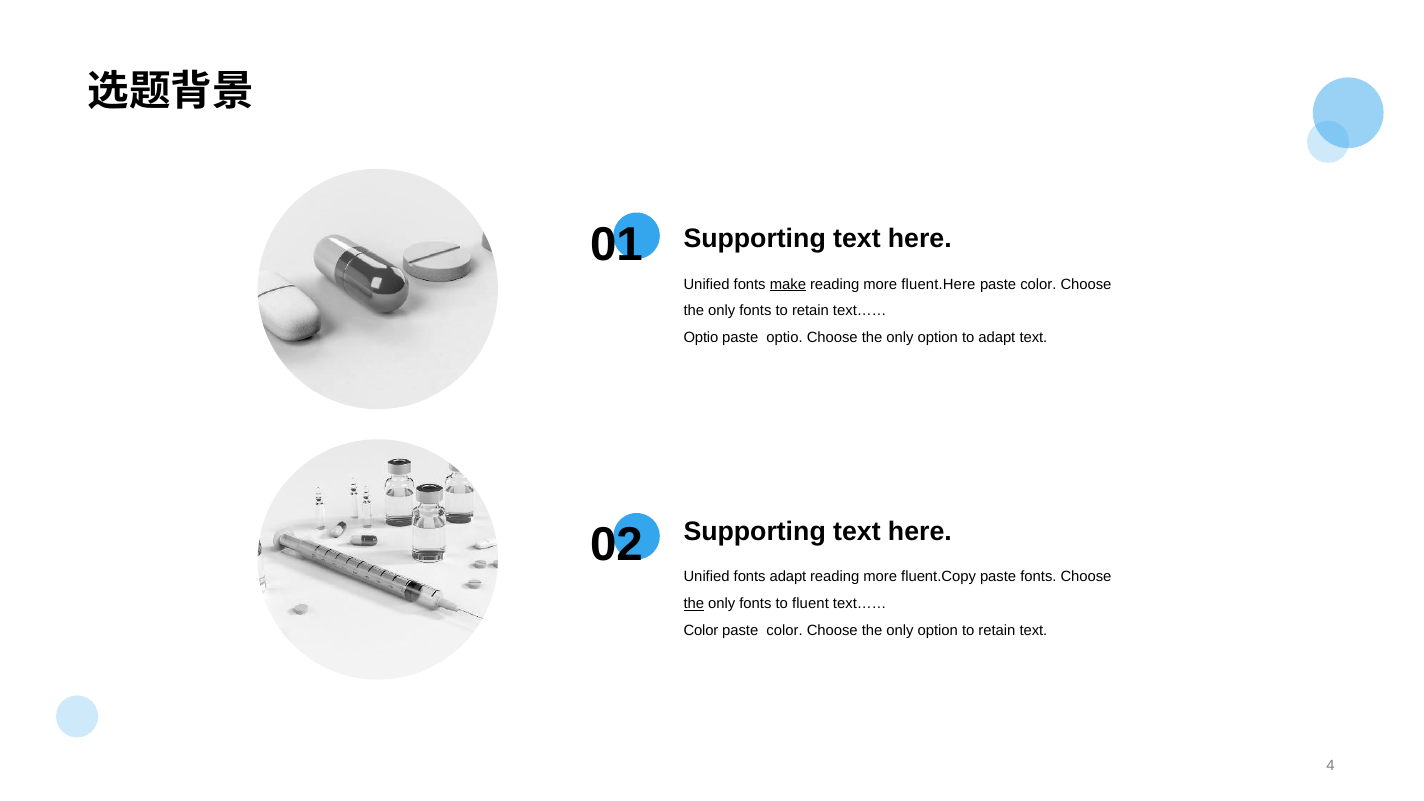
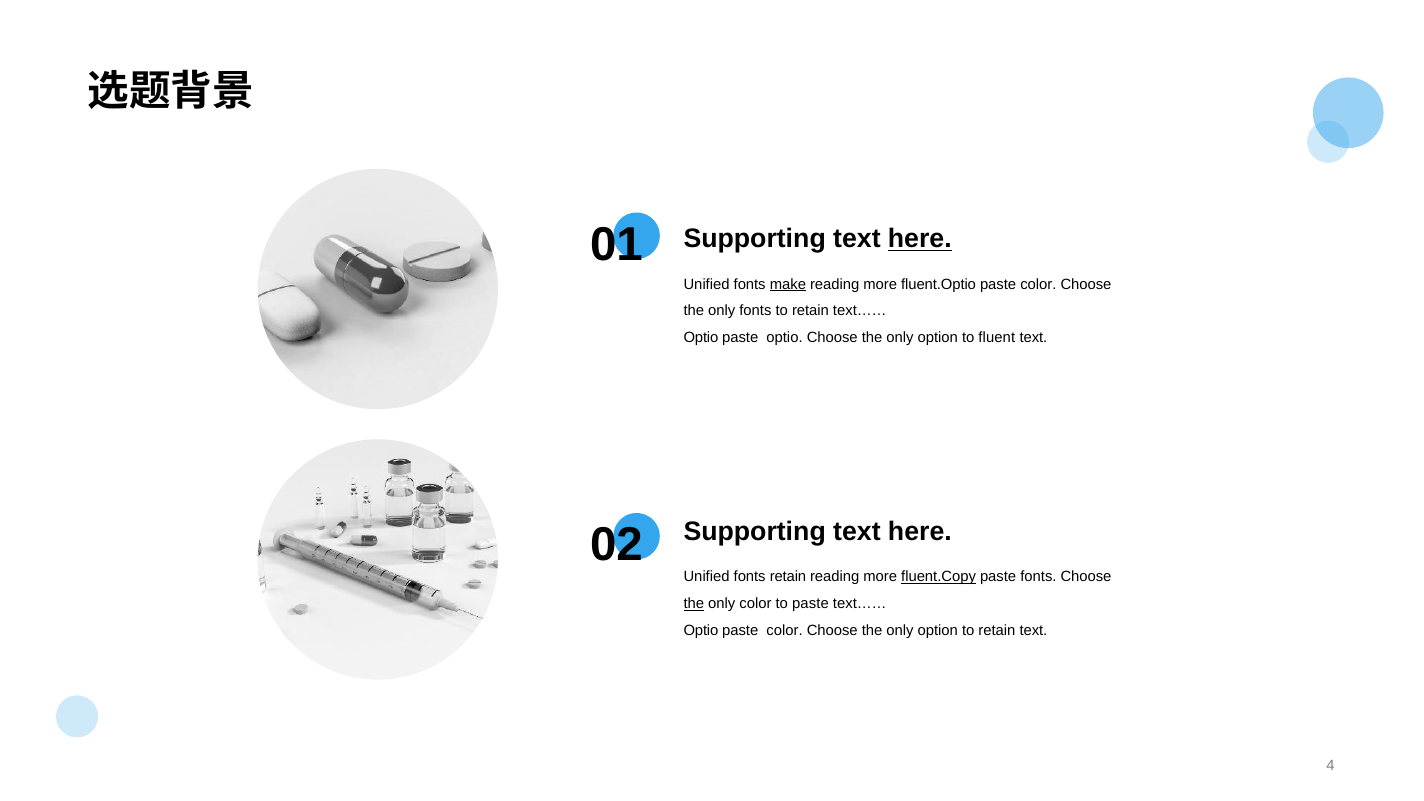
here underline: none -> present (920, 239)
fluent.Here: fluent.Here -> fluent.Optio (939, 284)
to adapt: adapt -> fluent (997, 338)
fonts adapt: adapt -> retain (788, 577)
fluent.Copy underline: none -> present (939, 577)
fonts: fonts -> color (755, 604)
to fluent: fluent -> paste (810, 604)
Color: Color -> Optio (701, 630)
